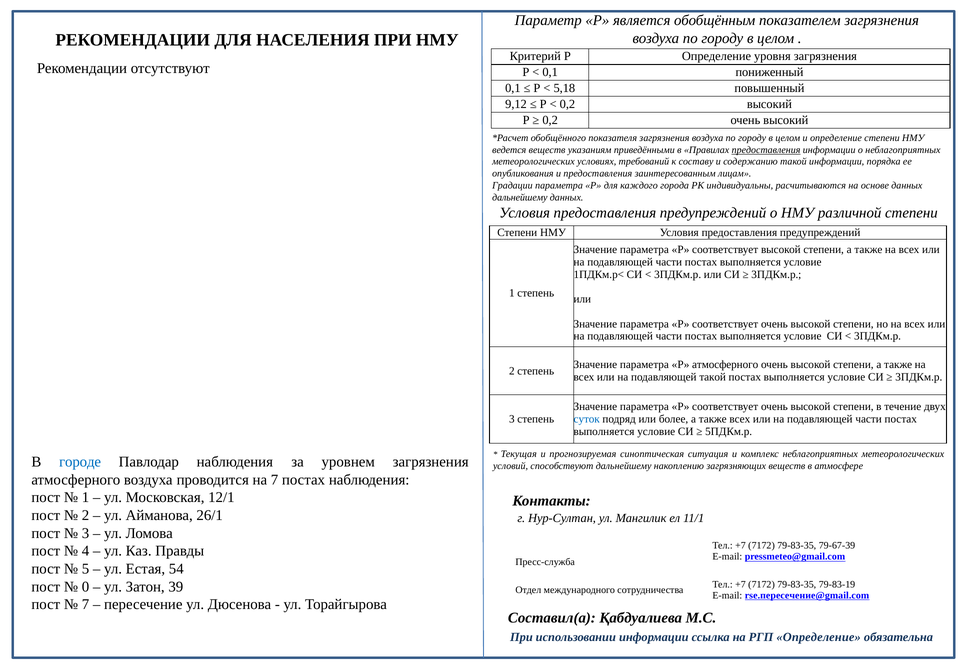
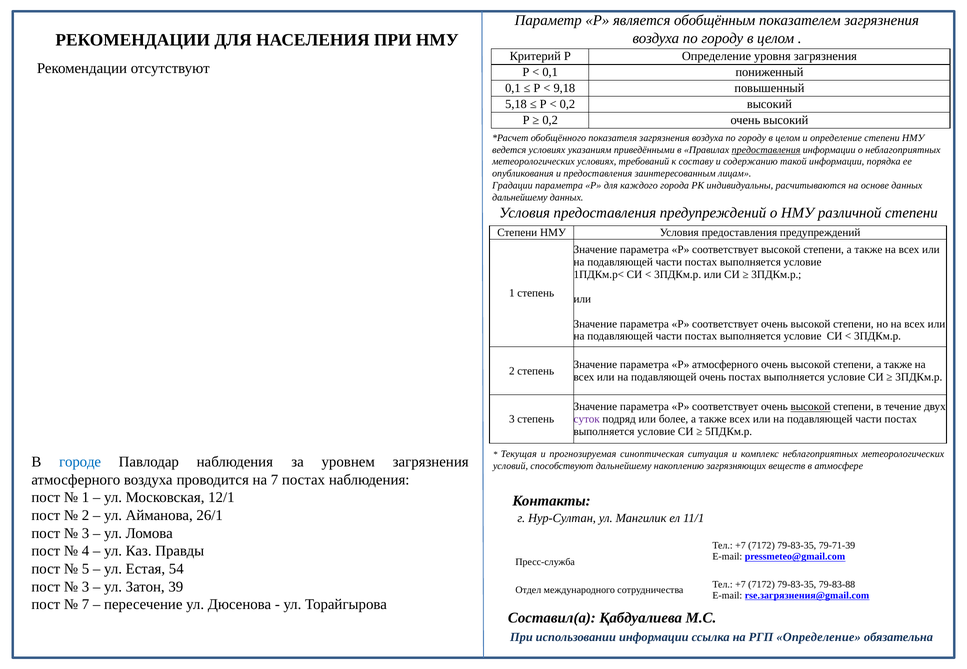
5,18: 5,18 -> 9,18 (564, 88)
9,12: 9,12 -> 5,18 (516, 104)
ведется веществ: веществ -> условиях (547, 150)
подавляющей такой: такой -> очень (713, 377)
высокой underline: none -> present (811, 407)
суток colour: blue -> purple (587, 419)
79-67-39: 79-67-39 -> 79-71-39 (837, 546)
79-83-19: 79-83-19 -> 79-83-88 (837, 585)
0: 0 -> 3 (86, 587)
rse.пересечение@gmail.com: rse.пересечение@gmail.com -> rse.загрязнения@gmail.com (807, 596)
